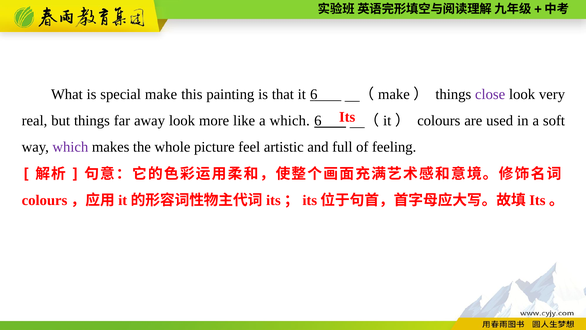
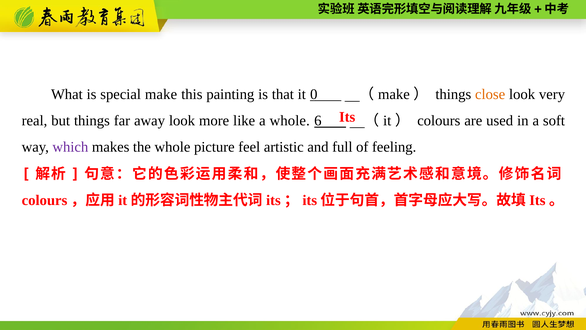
it 6: 6 -> 0 (314, 94)
close colour: purple -> orange (490, 94)
a which: which -> whole (290, 121)
